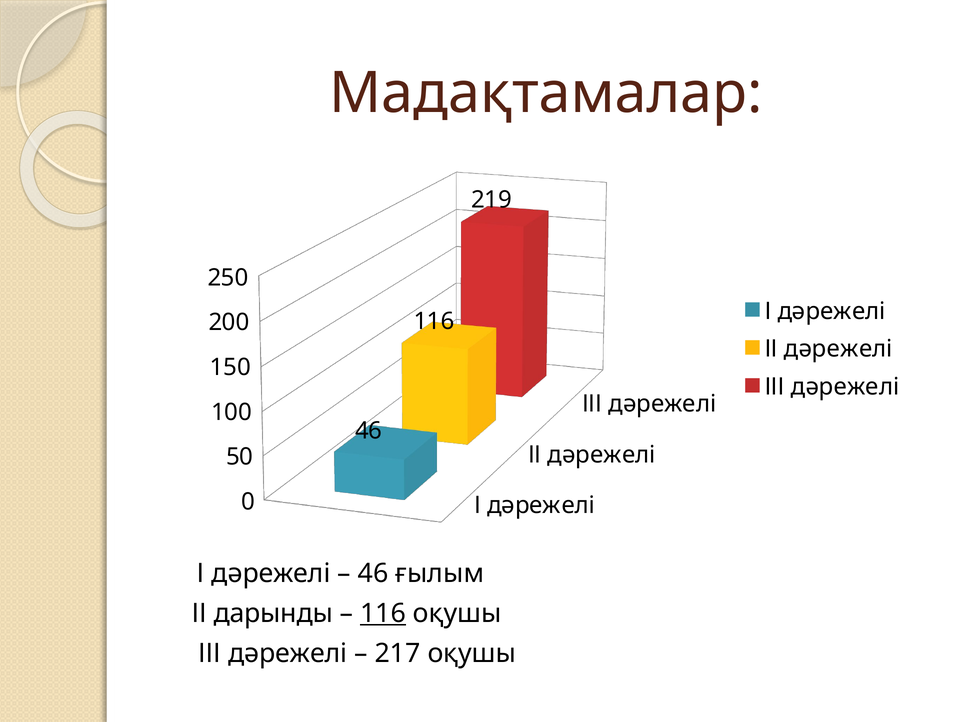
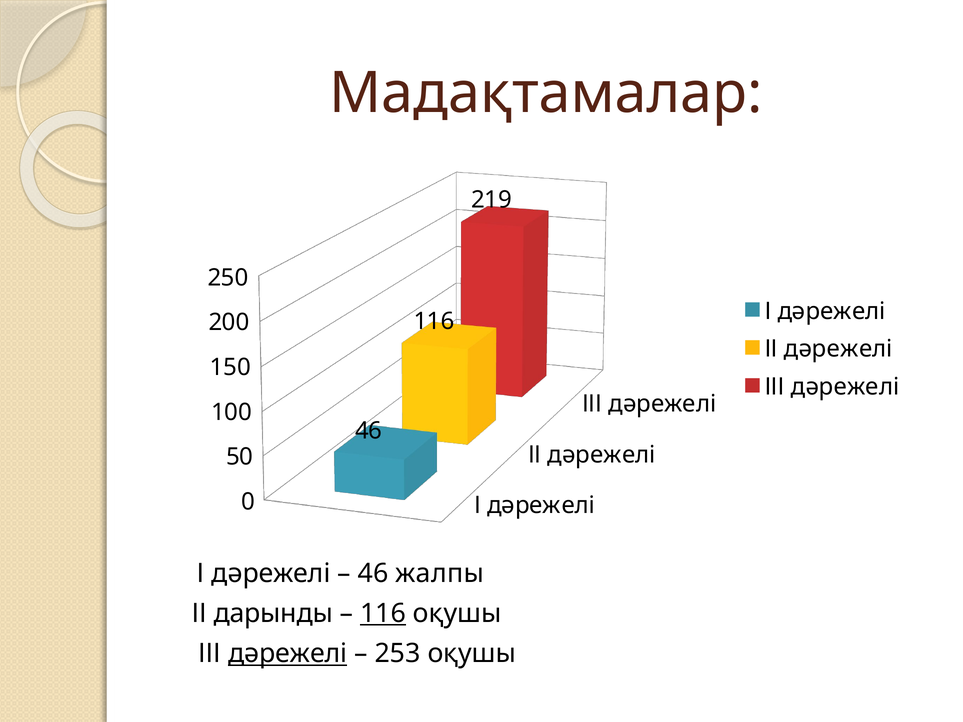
ғылым: ғылым -> жалпы (440, 573)
дәрежелі underline: none -> present (288, 654)
217: 217 -> 253 (398, 654)
